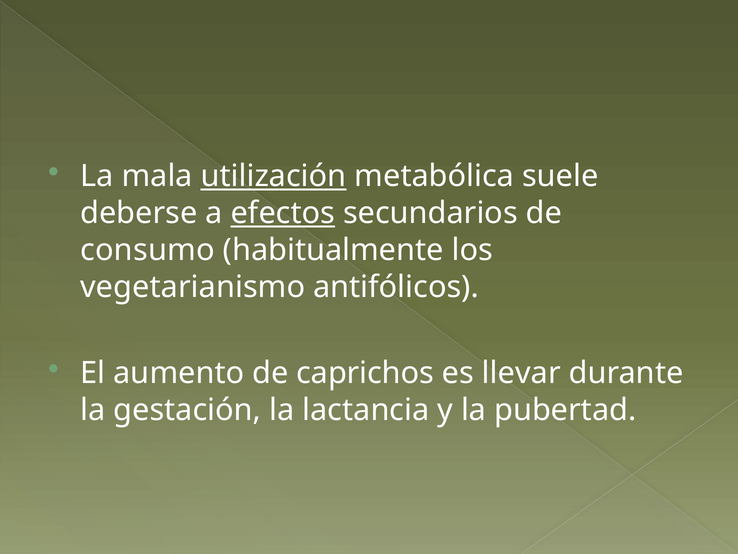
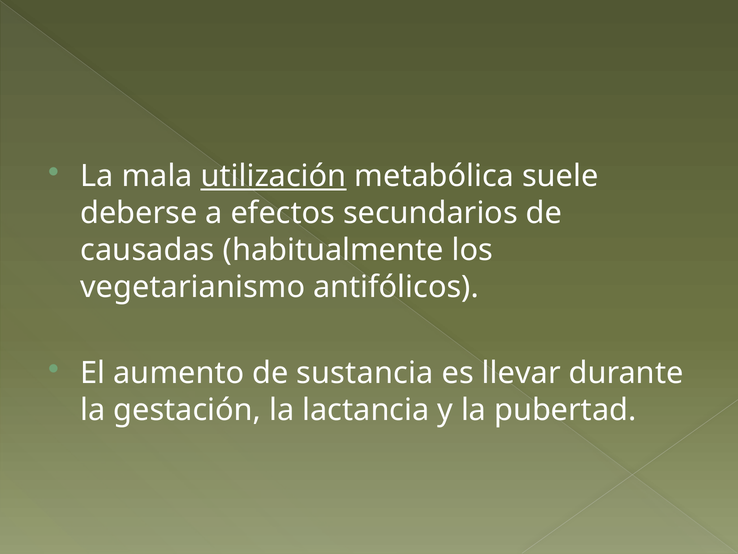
efectos underline: present -> none (283, 213)
consumo: consumo -> causadas (148, 250)
caprichos: caprichos -> sustancia (365, 373)
